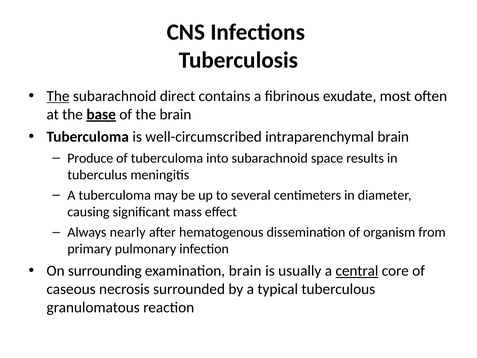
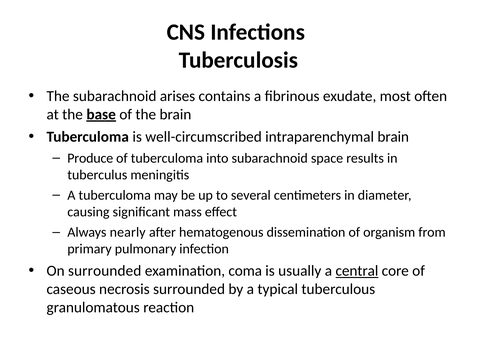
The underline: present -> none (58, 96)
direct: direct -> arises (178, 96)
On surrounding: surrounding -> surrounded (105, 271)
examination brain: brain -> coma (245, 271)
